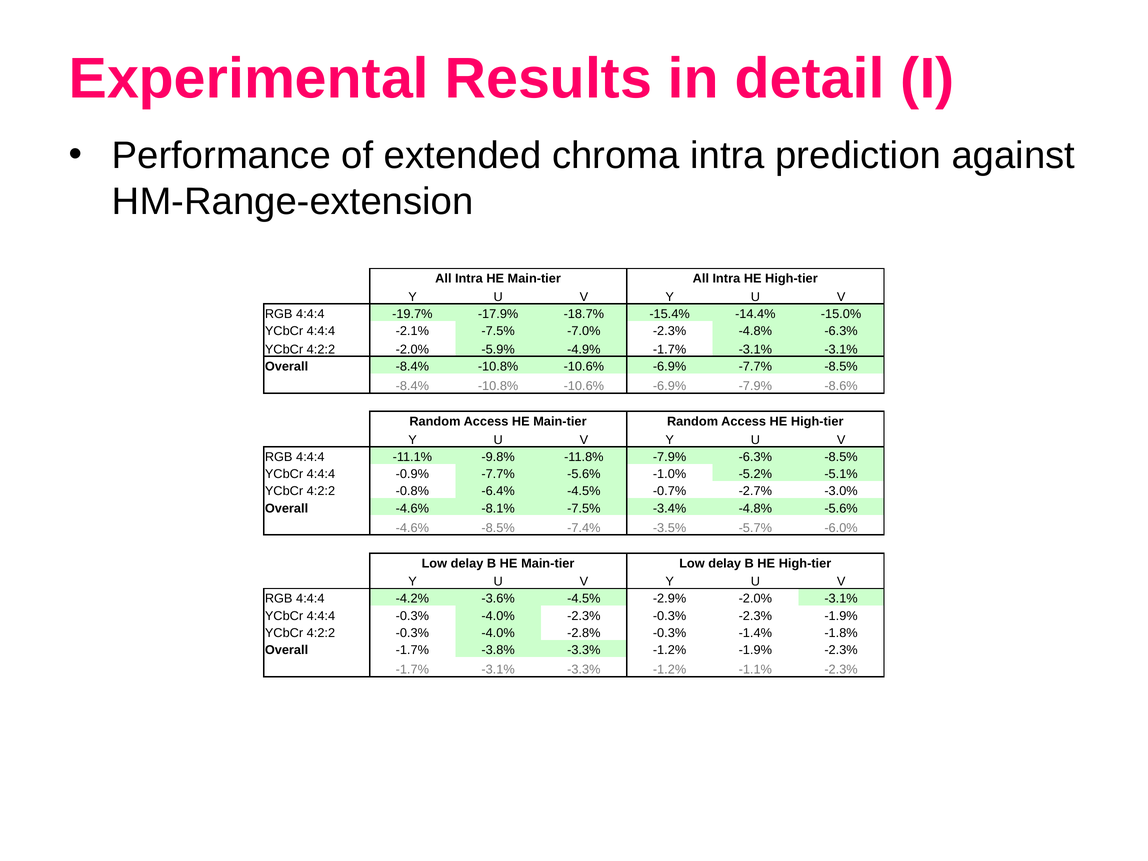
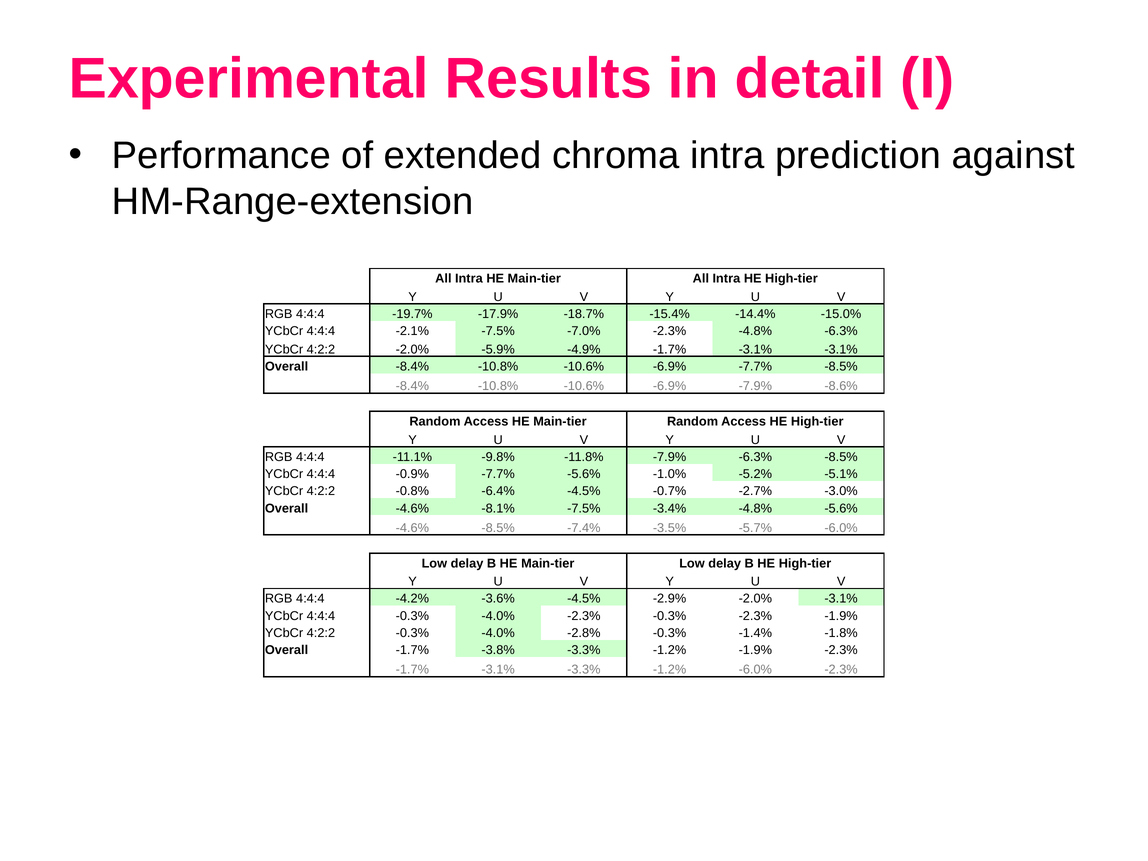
-1.2% -1.1%: -1.1% -> -6.0% (755, 670)
